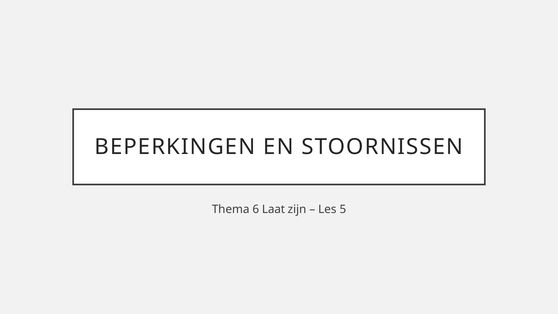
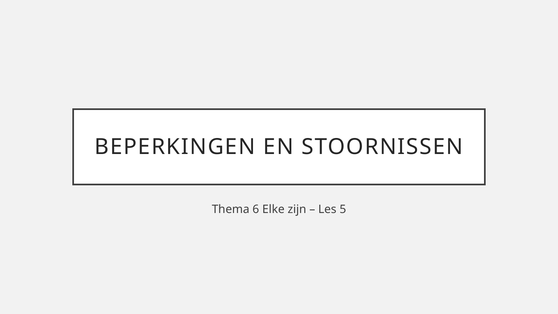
Laat: Laat -> Elke (273, 209)
